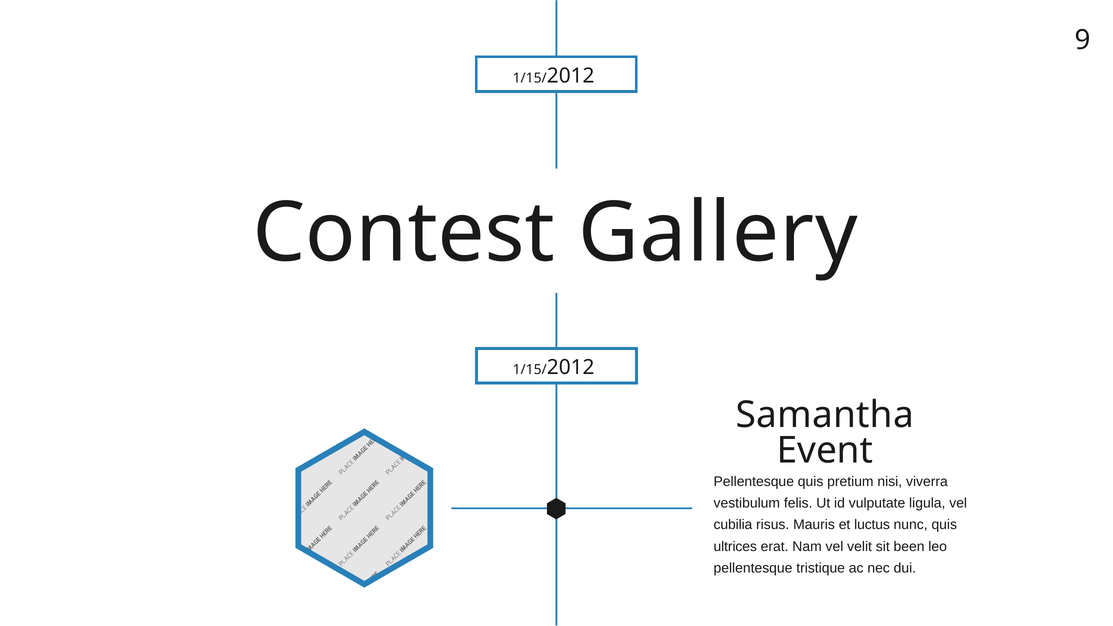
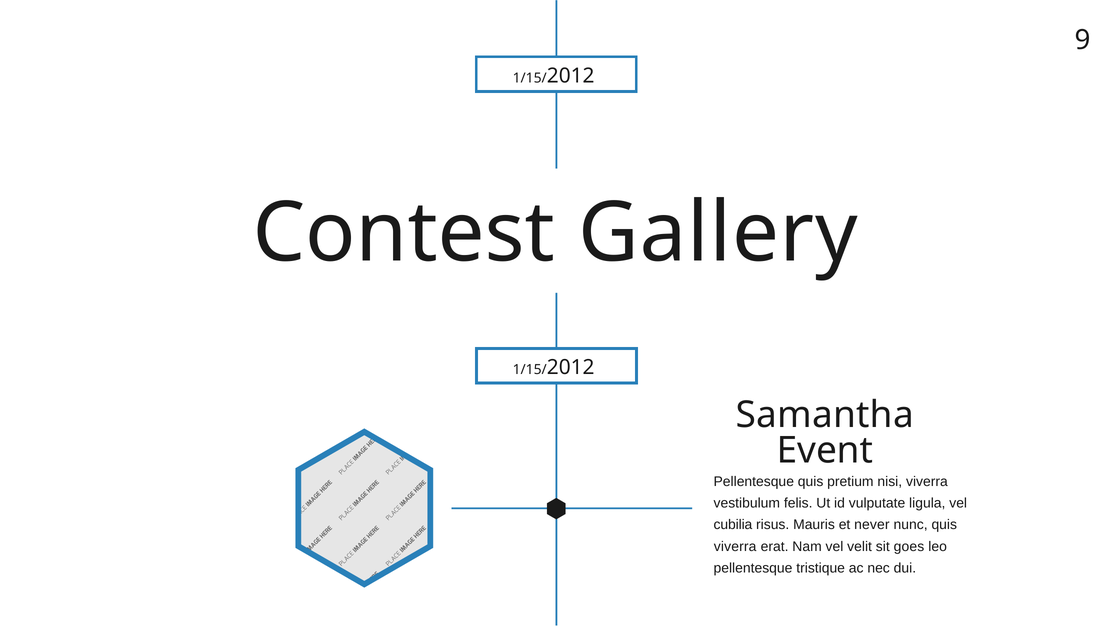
luctus: luctus -> never (872, 525)
ultrices: ultrices -> viverra (735, 547)
been: been -> goes (909, 547)
